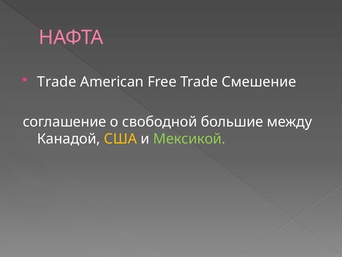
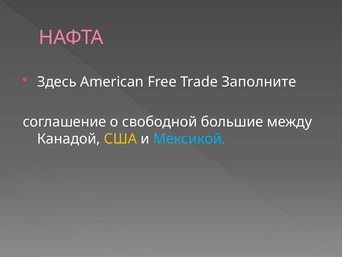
Trade: Trade -> Здесь (57, 82)
Смешение: Смешение -> Заполните (259, 82)
Мексикой colour: light green -> light blue (189, 139)
